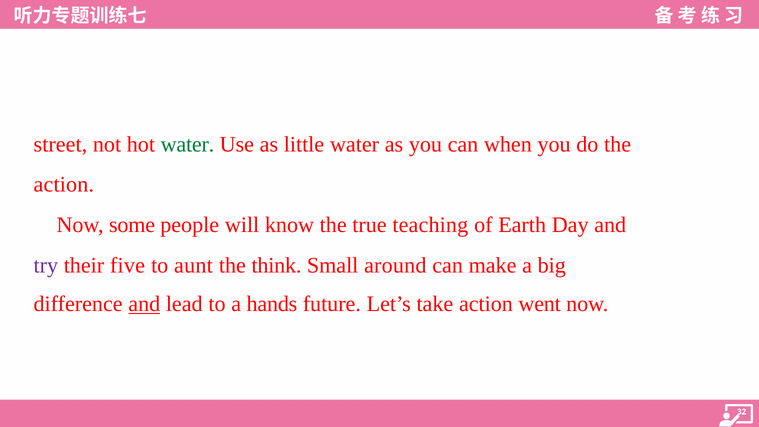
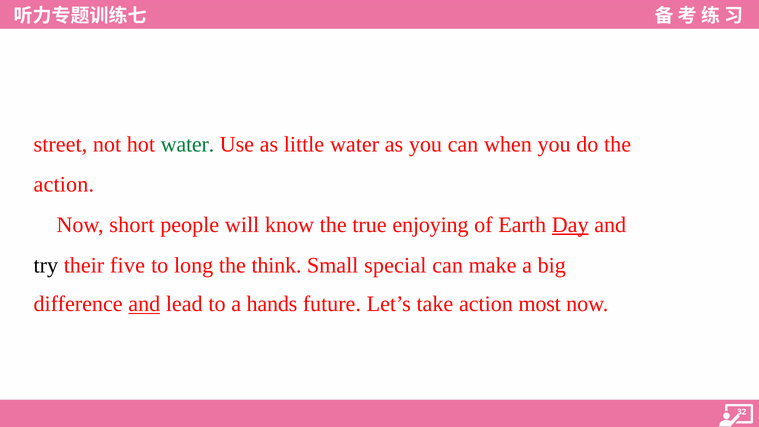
some: some -> short (132, 225)
teaching: teaching -> enjoying (430, 225)
Day underline: none -> present (570, 225)
try colour: purple -> black (46, 265)
aunt: aunt -> long (194, 265)
around: around -> special (395, 265)
went: went -> most (540, 304)
